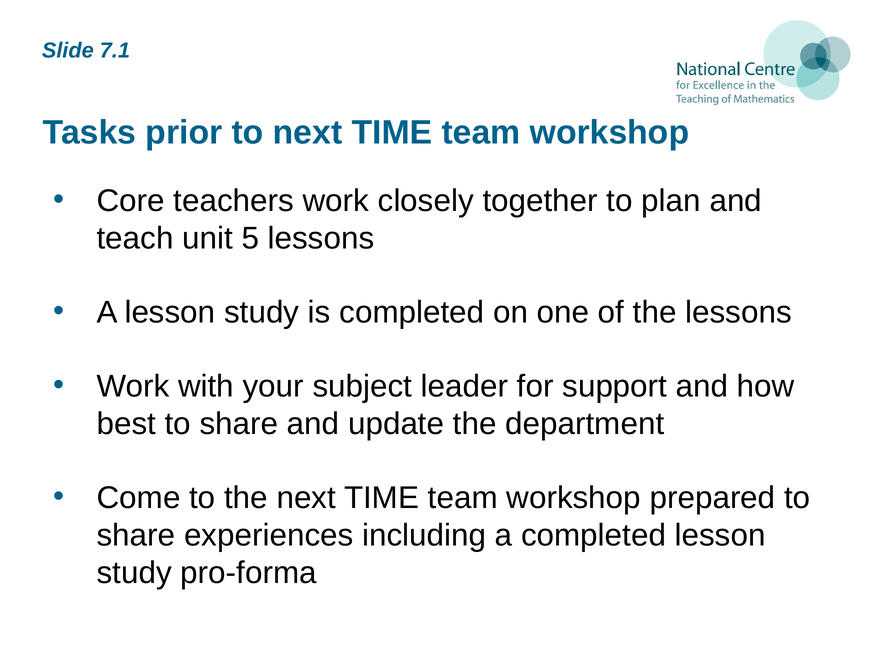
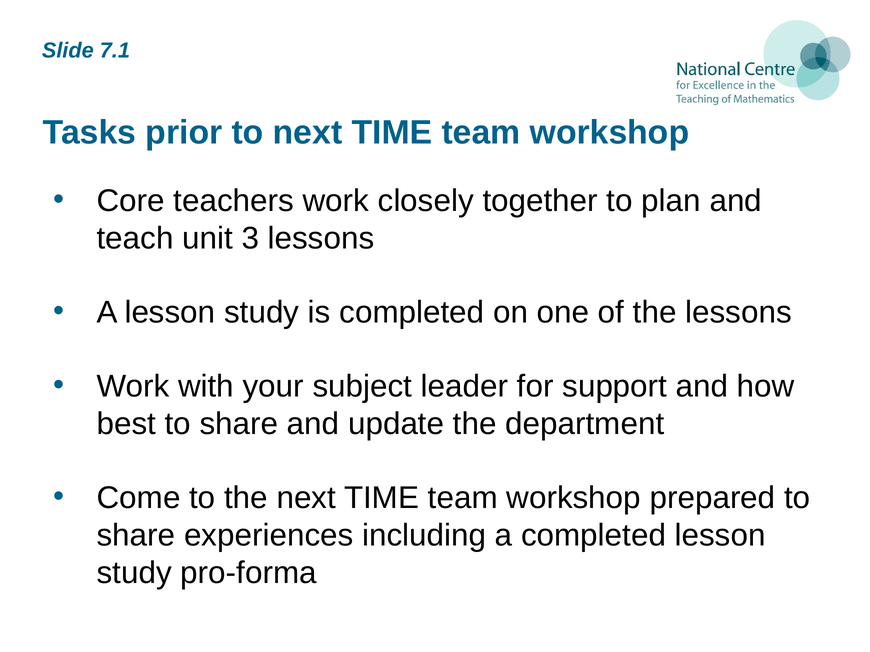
5: 5 -> 3 (250, 239)
